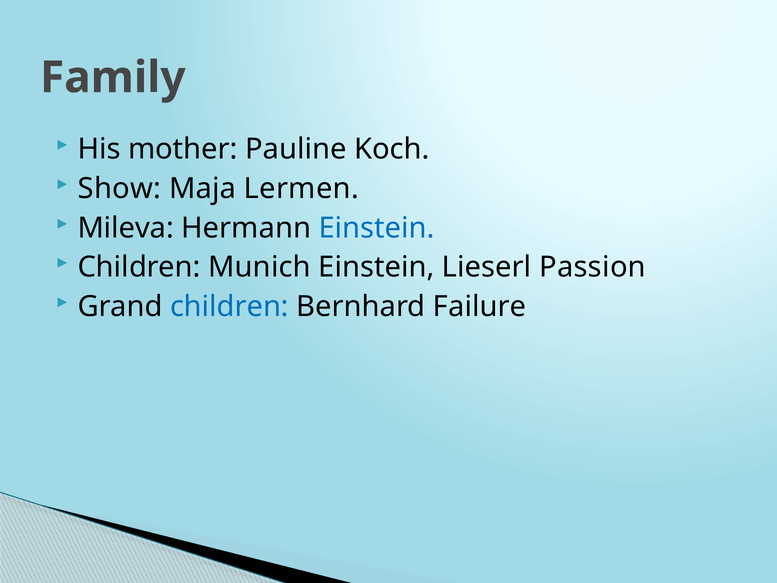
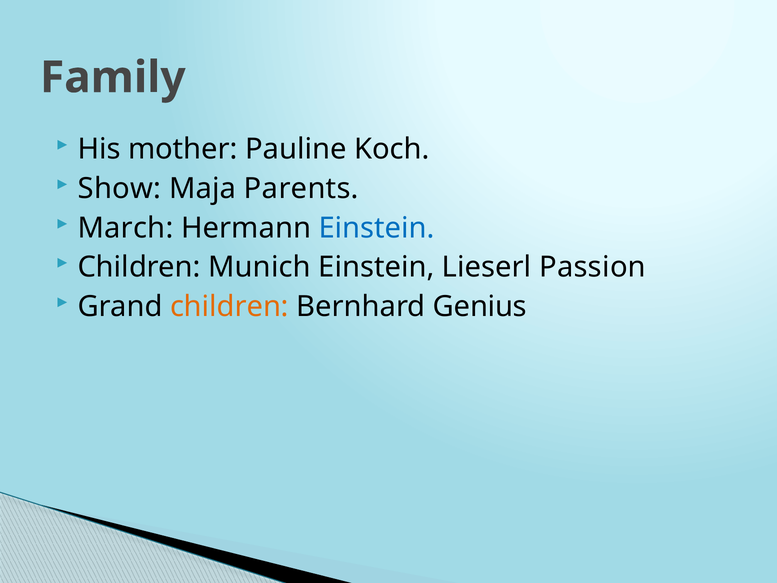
Lermen: Lermen -> Parents (301, 189)
Mileva: Mileva -> March (126, 228)
children colour: blue -> orange (229, 306)
Failure: Failure -> Genius (480, 306)
